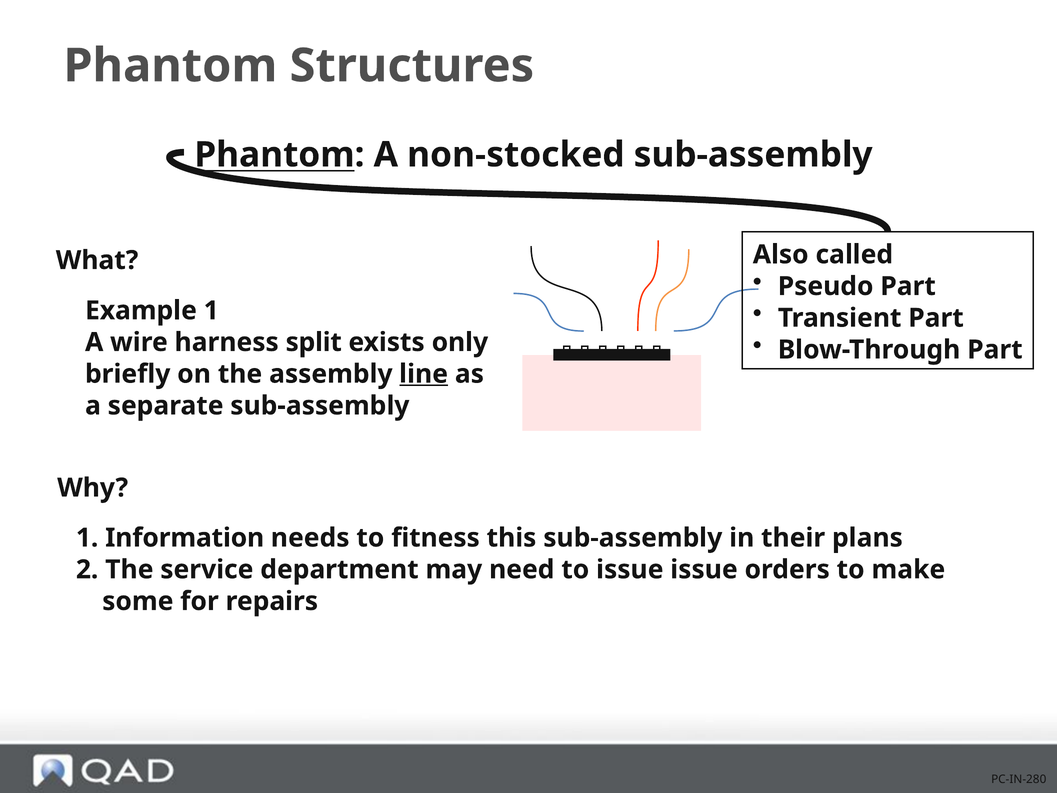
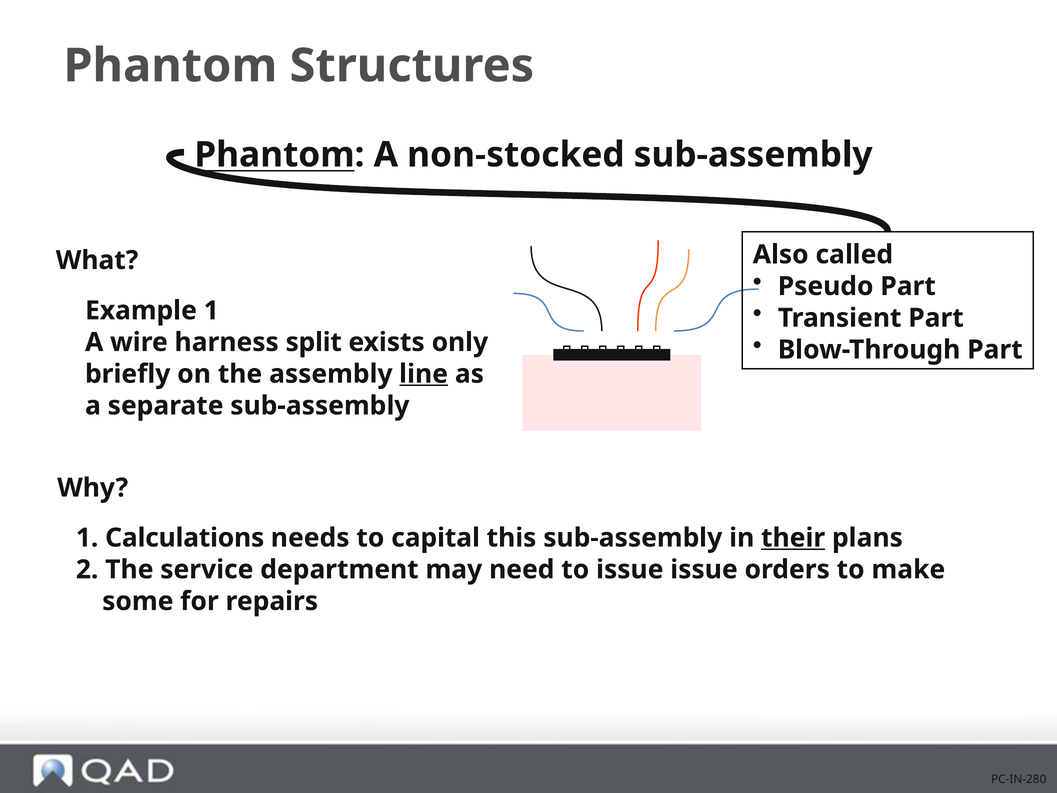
Information: Information -> Calculations (185, 538)
fitness: fitness -> capital (436, 538)
their underline: none -> present (793, 538)
